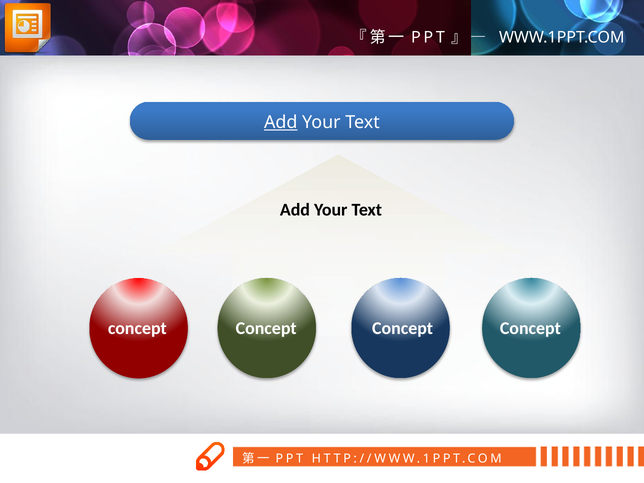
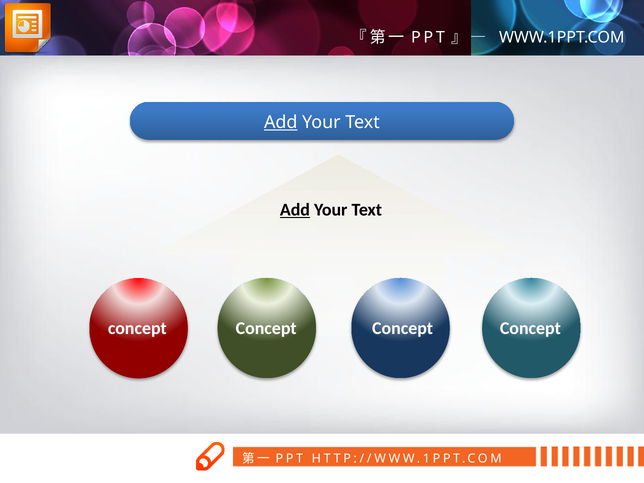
Add underline: none -> present (295, 210)
